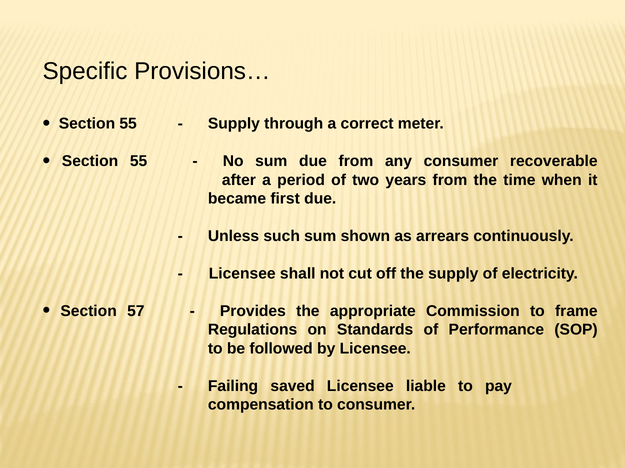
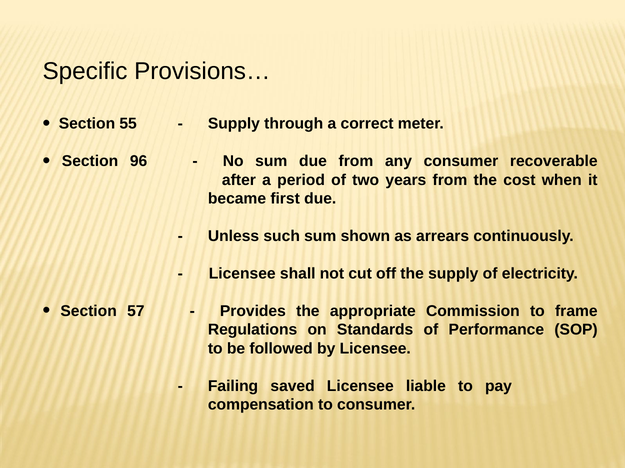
55: 55 -> 96 (139, 161)
time: time -> cost (519, 180)
